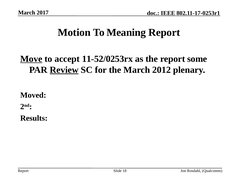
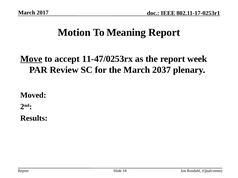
11-52/0253rx: 11-52/0253rx -> 11-47/0253rx (107, 59)
some: some -> week (197, 59)
Review underline: present -> none (64, 70)
2012: 2012 -> 2037 (162, 70)
